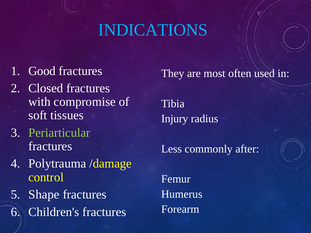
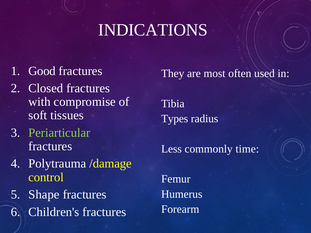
INDICATIONS colour: light blue -> white (153, 30)
Injury: Injury -> Types (175, 119)
after: after -> time (247, 149)
